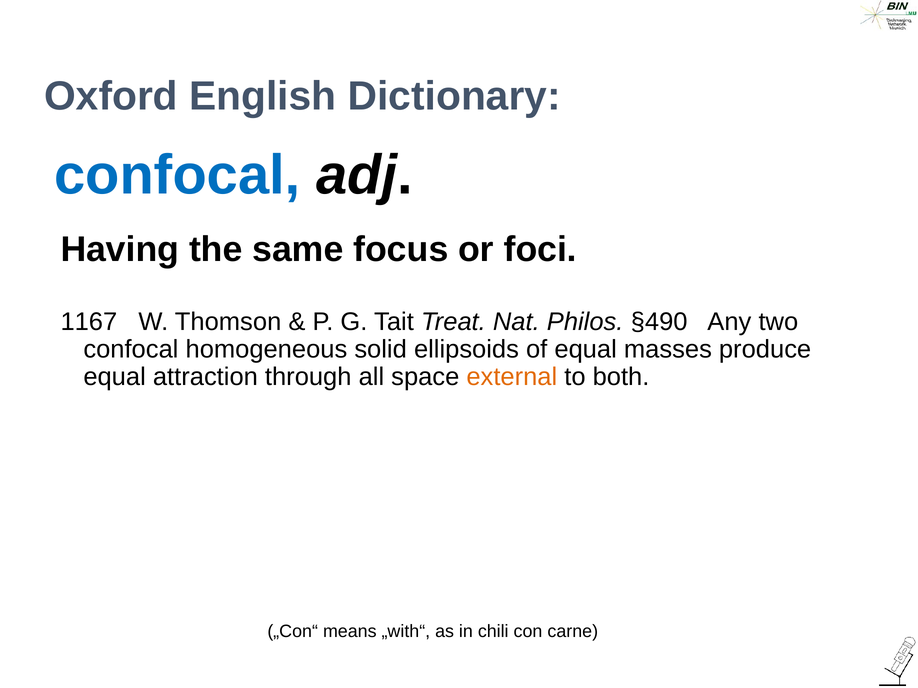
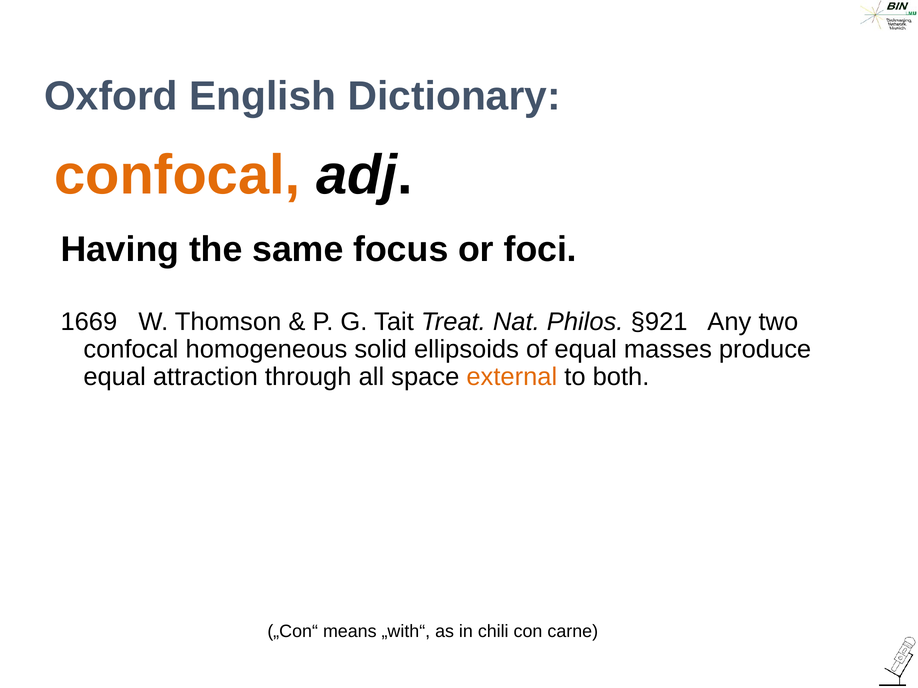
confocal colour: blue -> orange (177, 176)
1167: 1167 -> 1669 (89, 322)
§490: §490 -> §921 (659, 322)
